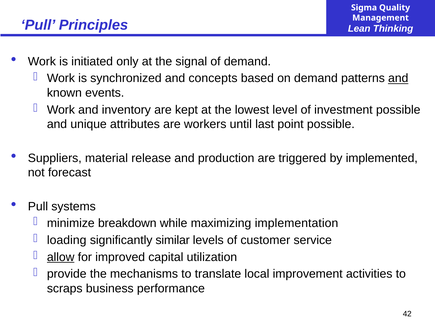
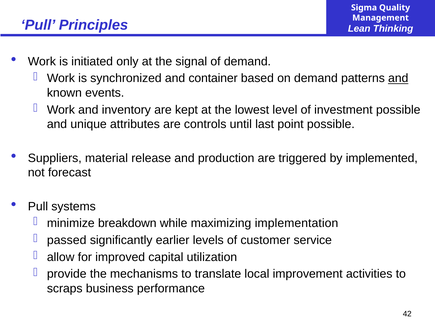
concepts: concepts -> container (213, 78)
workers: workers -> controls (205, 124)
loading: loading -> passed (67, 240)
similar: similar -> earlier (173, 240)
allow underline: present -> none (61, 257)
